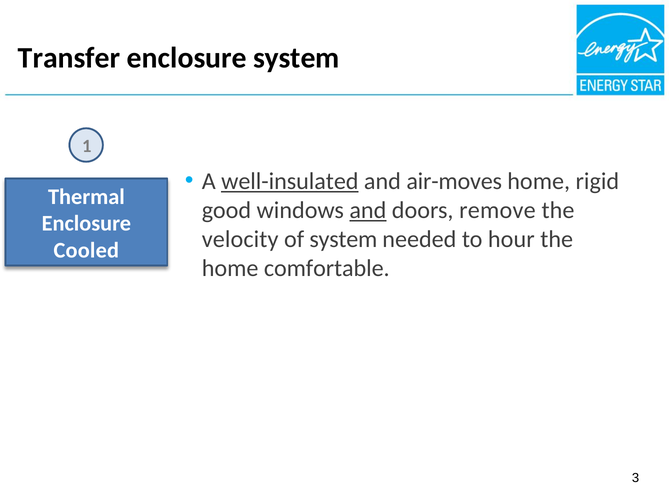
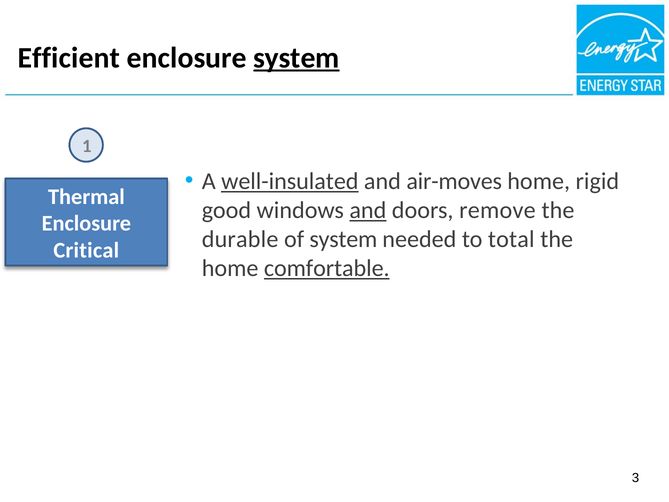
Transfer: Transfer -> Efficient (69, 58)
system underline: none -> present (296, 58)
velocity: velocity -> durable (240, 239)
hour: hour -> total (511, 239)
Cooled: Cooled -> Critical (86, 250)
comfortable underline: none -> present (327, 268)
